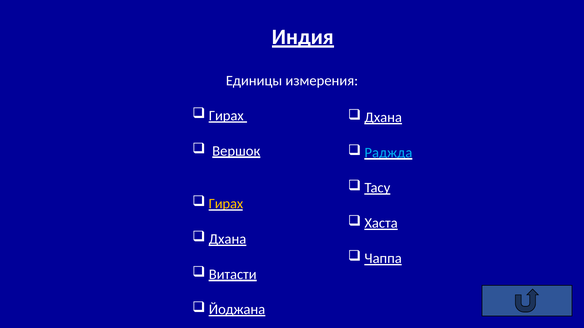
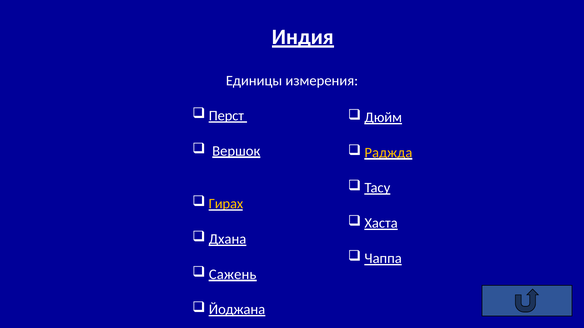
Гирах: Гирах -> Перст (226, 116)
Дхана: Дхана -> Дюйм (383, 117)
Раджда colour: light blue -> yellow (388, 153)
Витасти: Витасти -> Сажень (233, 275)
